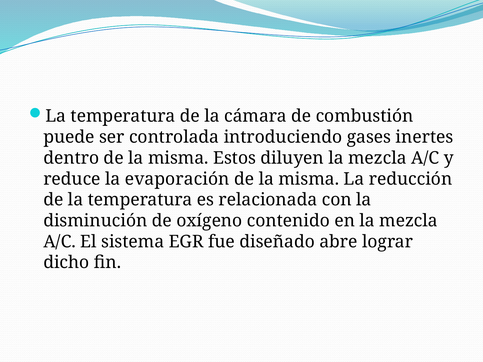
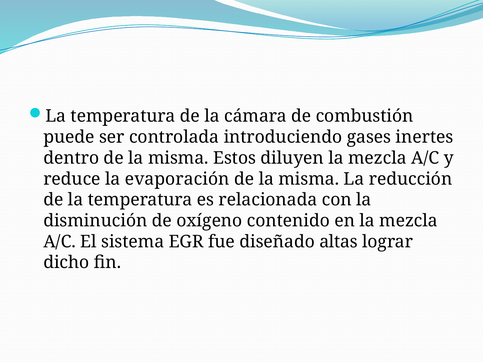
abre: abre -> altas (339, 242)
